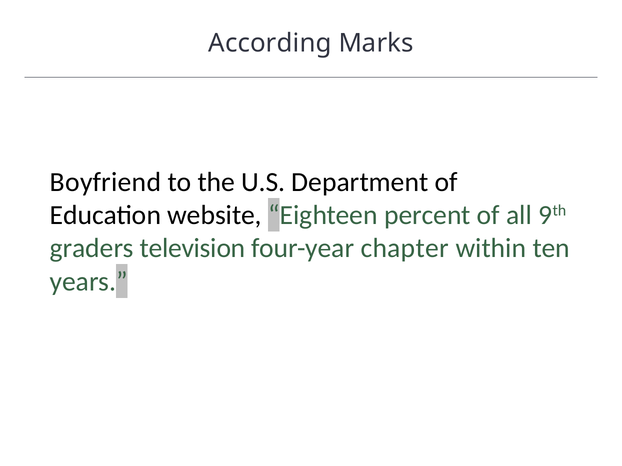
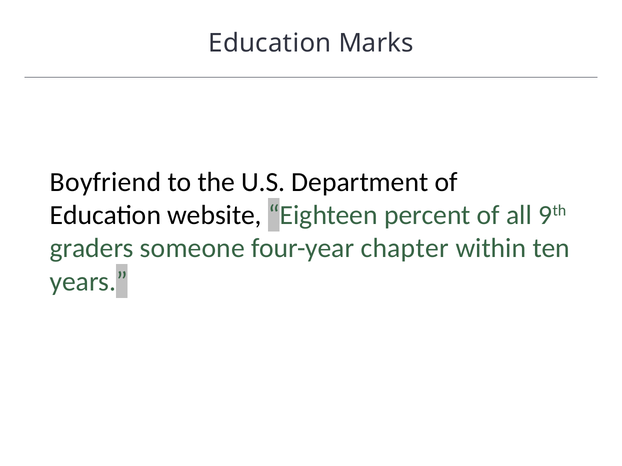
According: According -> Education (270, 43)
television: television -> someone (192, 249)
